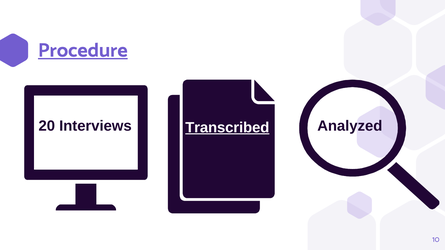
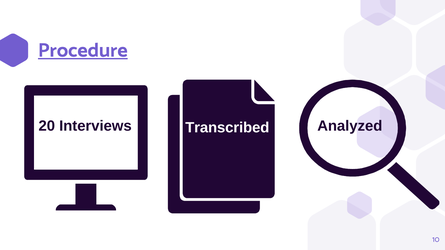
Transcribed underline: present -> none (227, 128)
